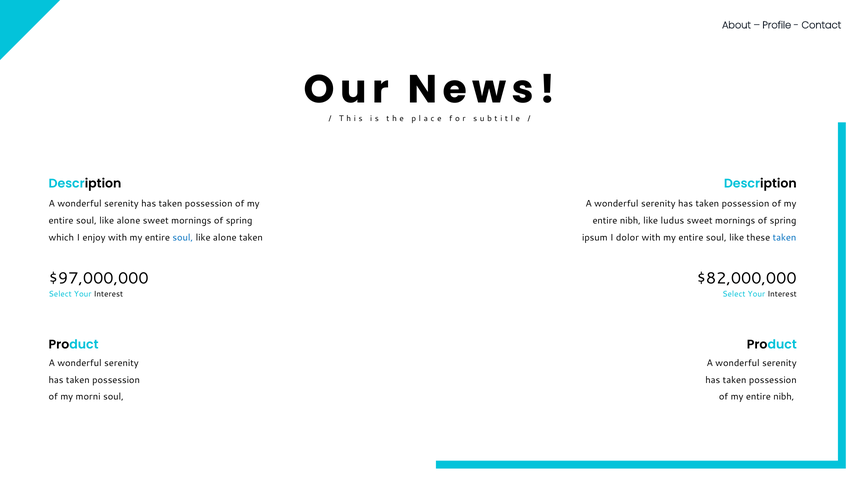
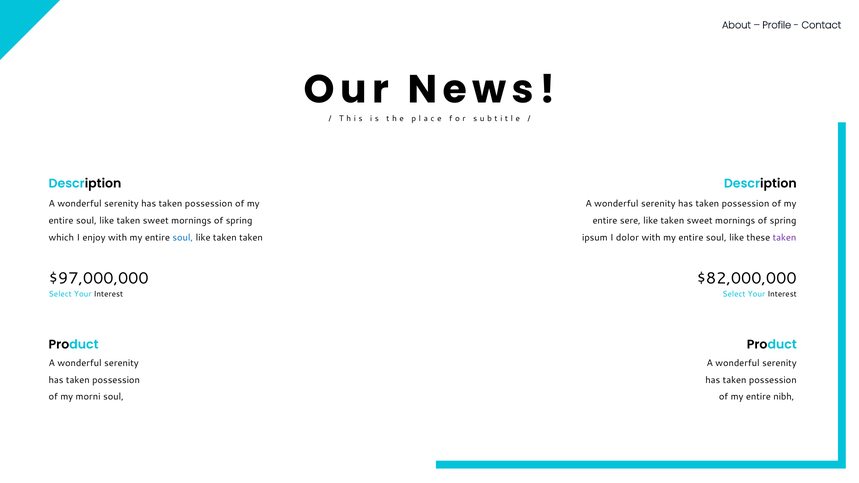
alone: alone -> taken (129, 221)
nibh: nibh -> sere (630, 221)
ludus: ludus -> taken (672, 221)
alone: alone -> taken (225, 238)
taken colour: blue -> purple (785, 238)
